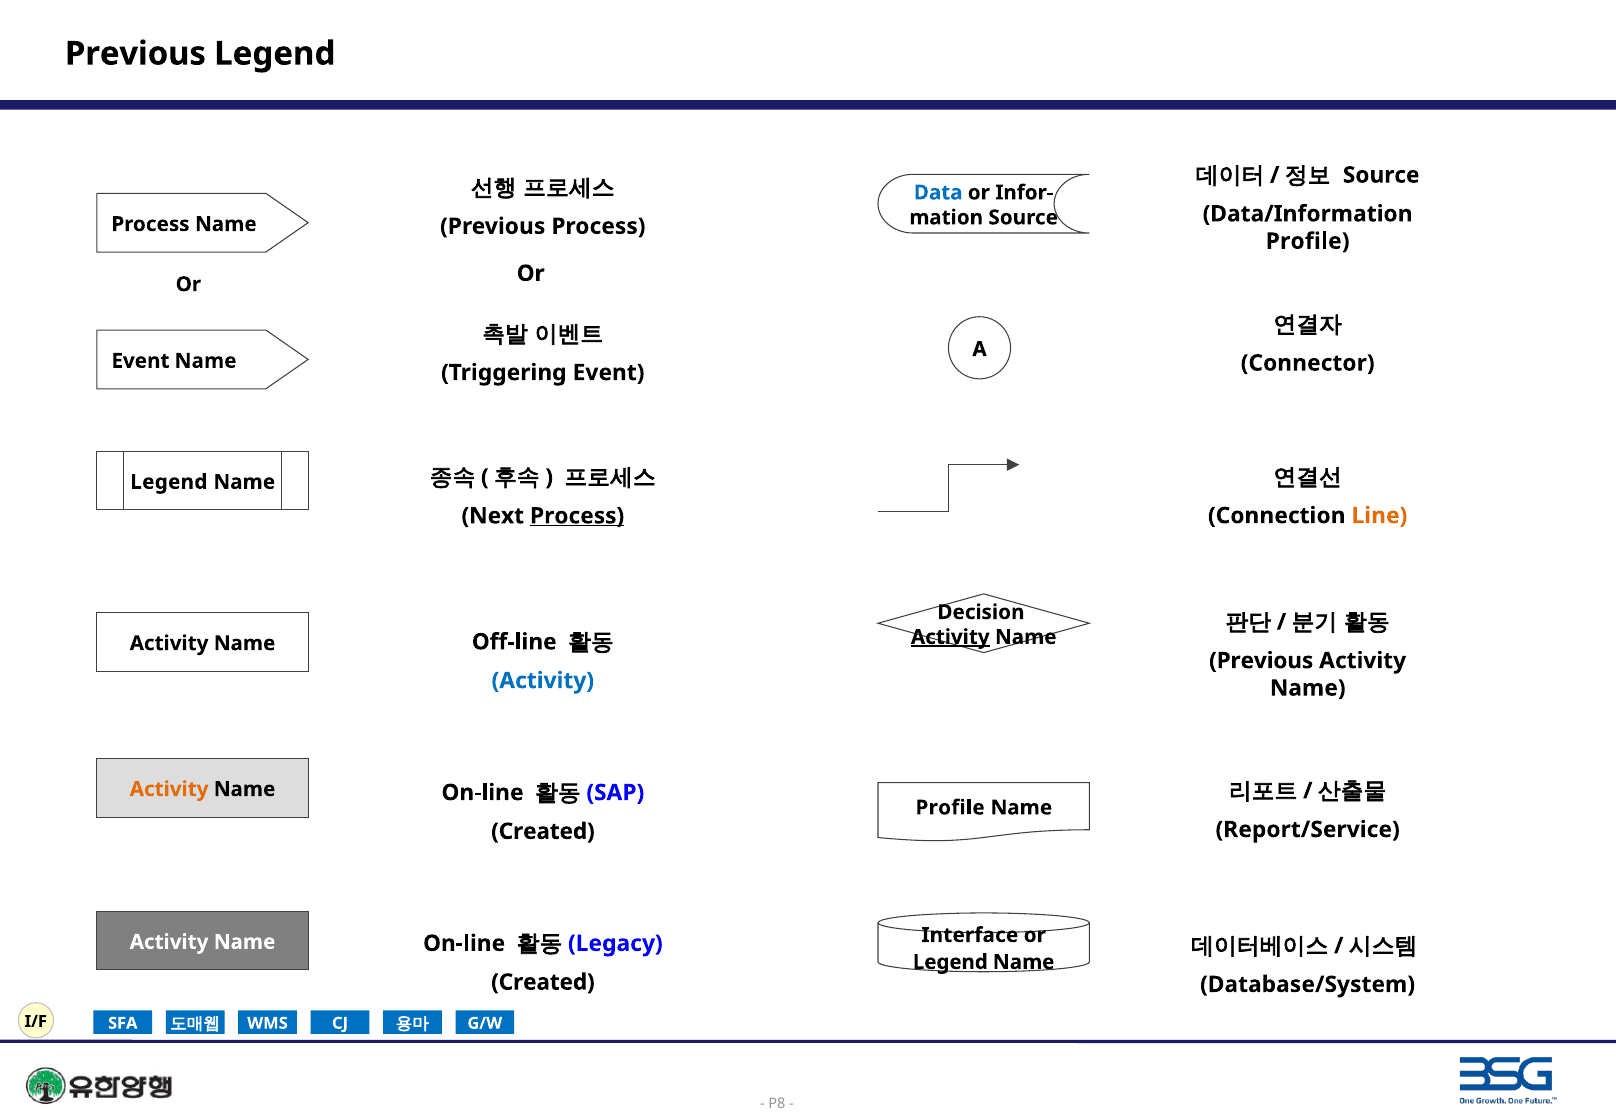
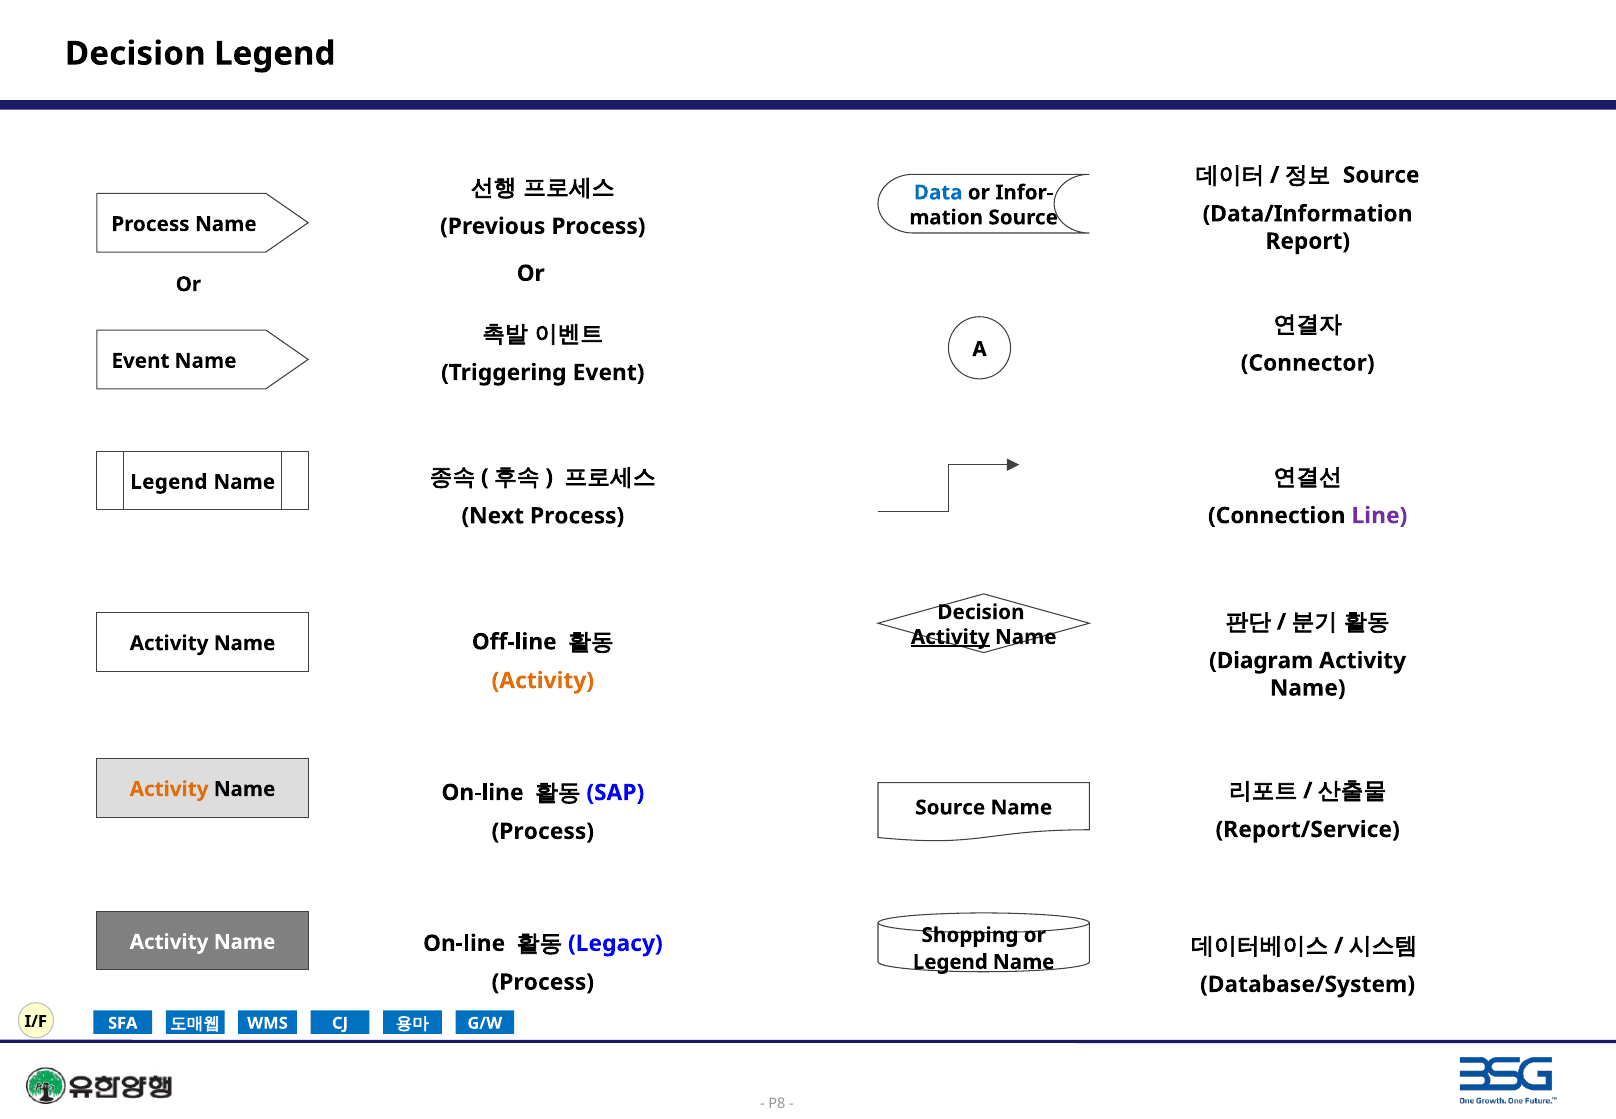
Previous: Previous -> Decision (135, 54)
Profile: Profile -> Report (1308, 241)
Line colour: orange -> purple (1379, 516)
Process underline: present -> none (577, 516)
Previous: Previous -> Diagram (1261, 661)
Activity colour: blue -> orange (543, 681)
Profile: Profile -> Source (950, 808)
Created: Created -> Process (543, 831)
Interface: Interface -> Shopping (970, 935)
Created: Created -> Process (543, 982)
